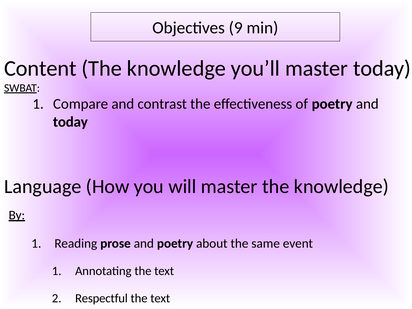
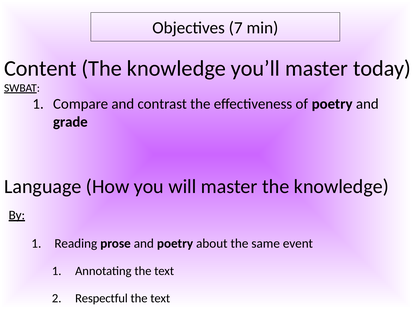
9: 9 -> 7 (236, 28)
today: today -> grade (70, 122)
